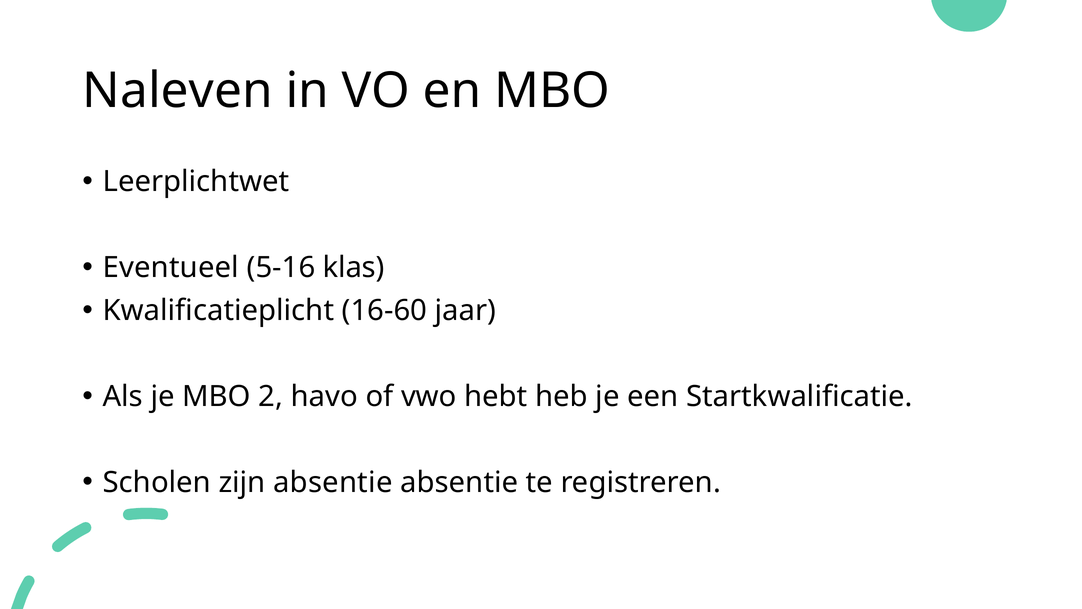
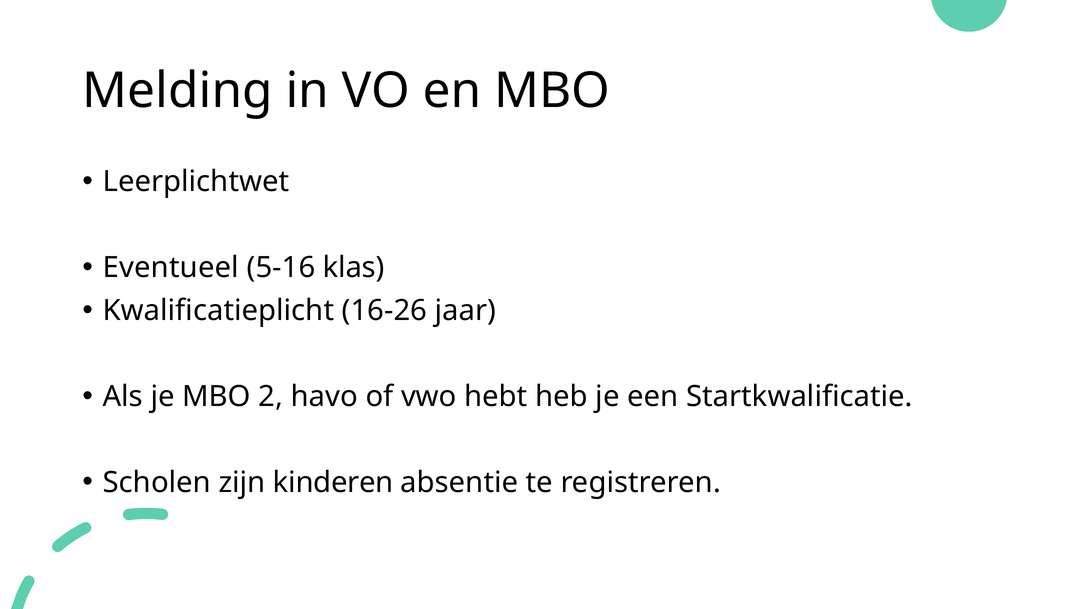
Naleven: Naleven -> Melding (178, 91)
16-60: 16-60 -> 16-26 (384, 310)
zijn absentie: absentie -> kinderen (333, 482)
